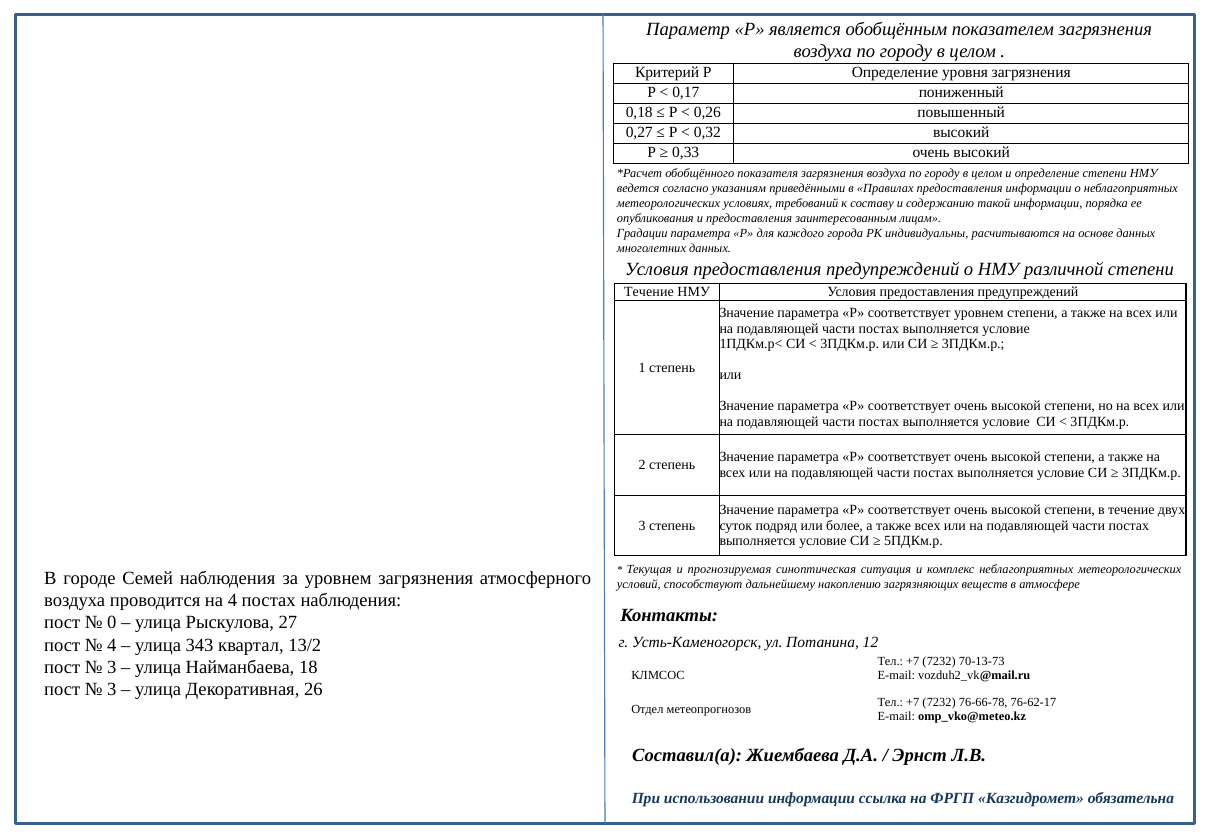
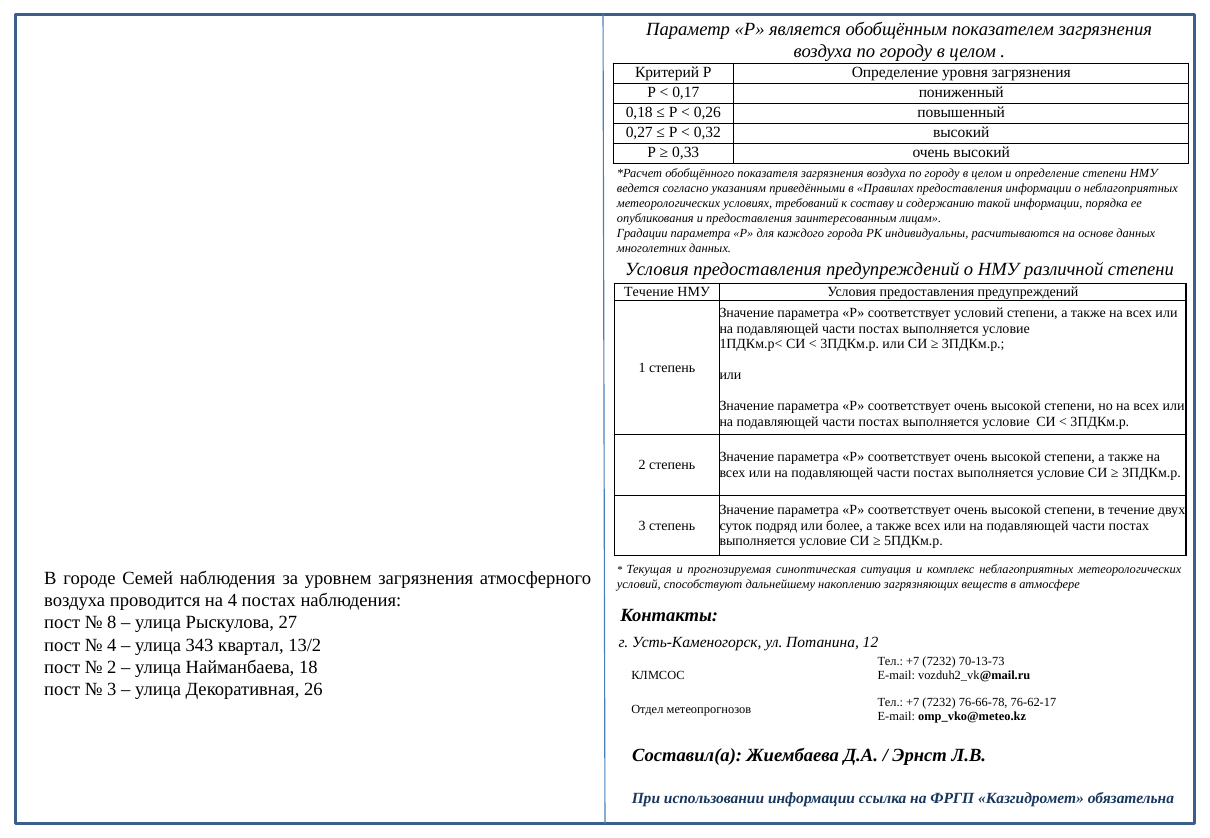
соответствует уровнем: уровнем -> условий (979, 313)
0: 0 -> 8 (112, 622)
3: 3 -> 2 (112, 667)
